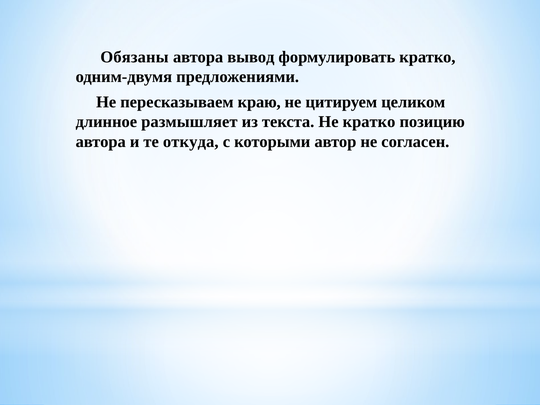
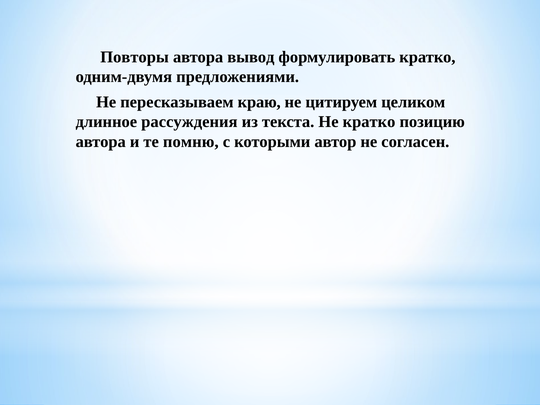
Обязаны: Обязаны -> Повторы (135, 57)
размышляет: размышляет -> рассуждения (189, 122)
откуда: откуда -> помню (191, 142)
